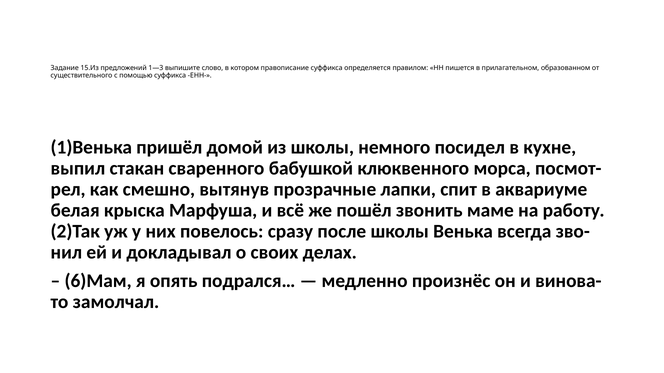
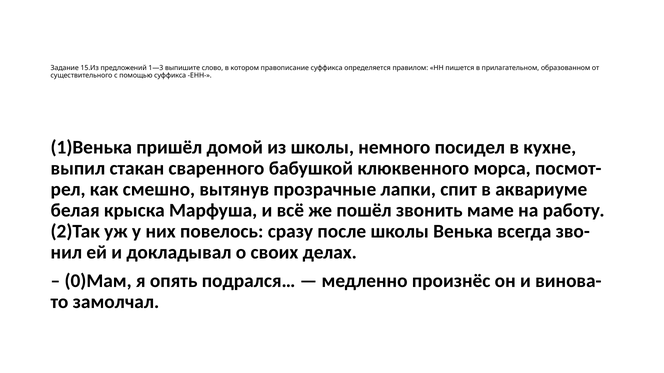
6)Мам: 6)Мам -> 0)Мам (98, 281)
